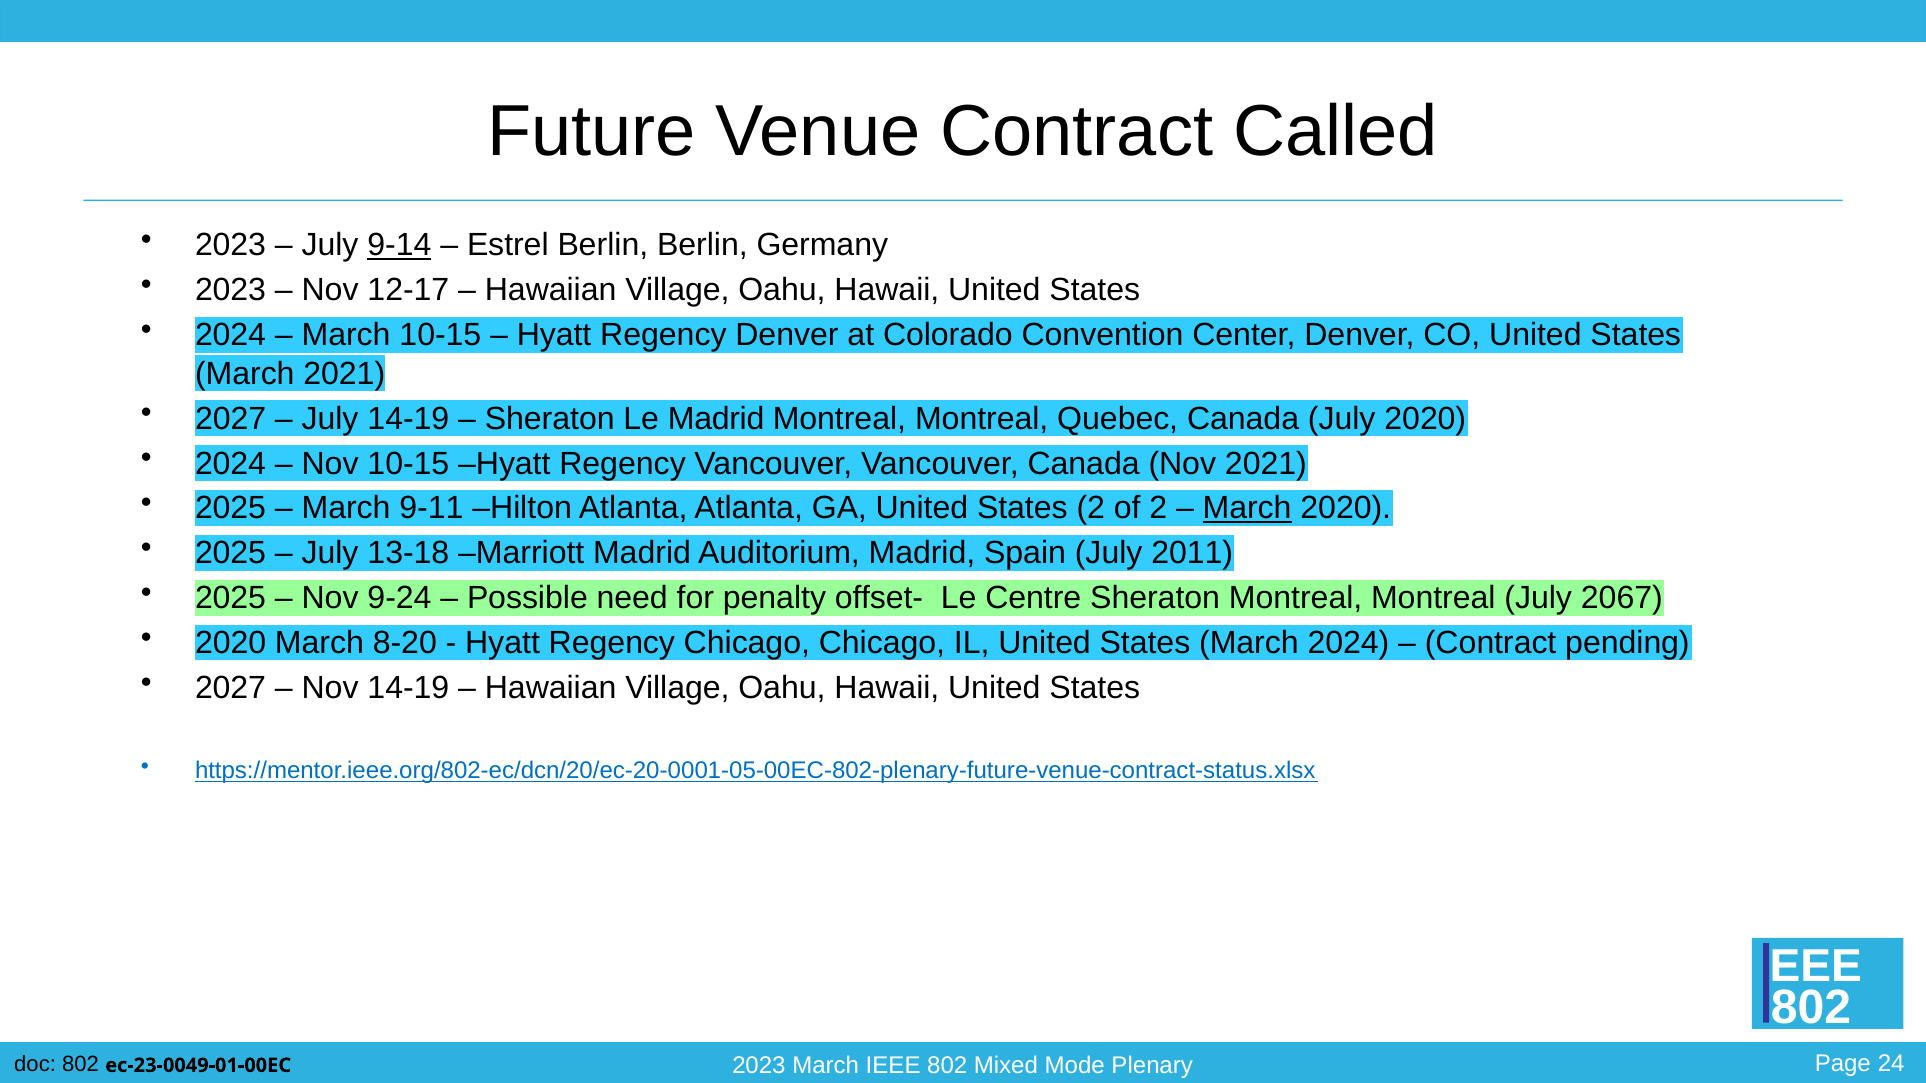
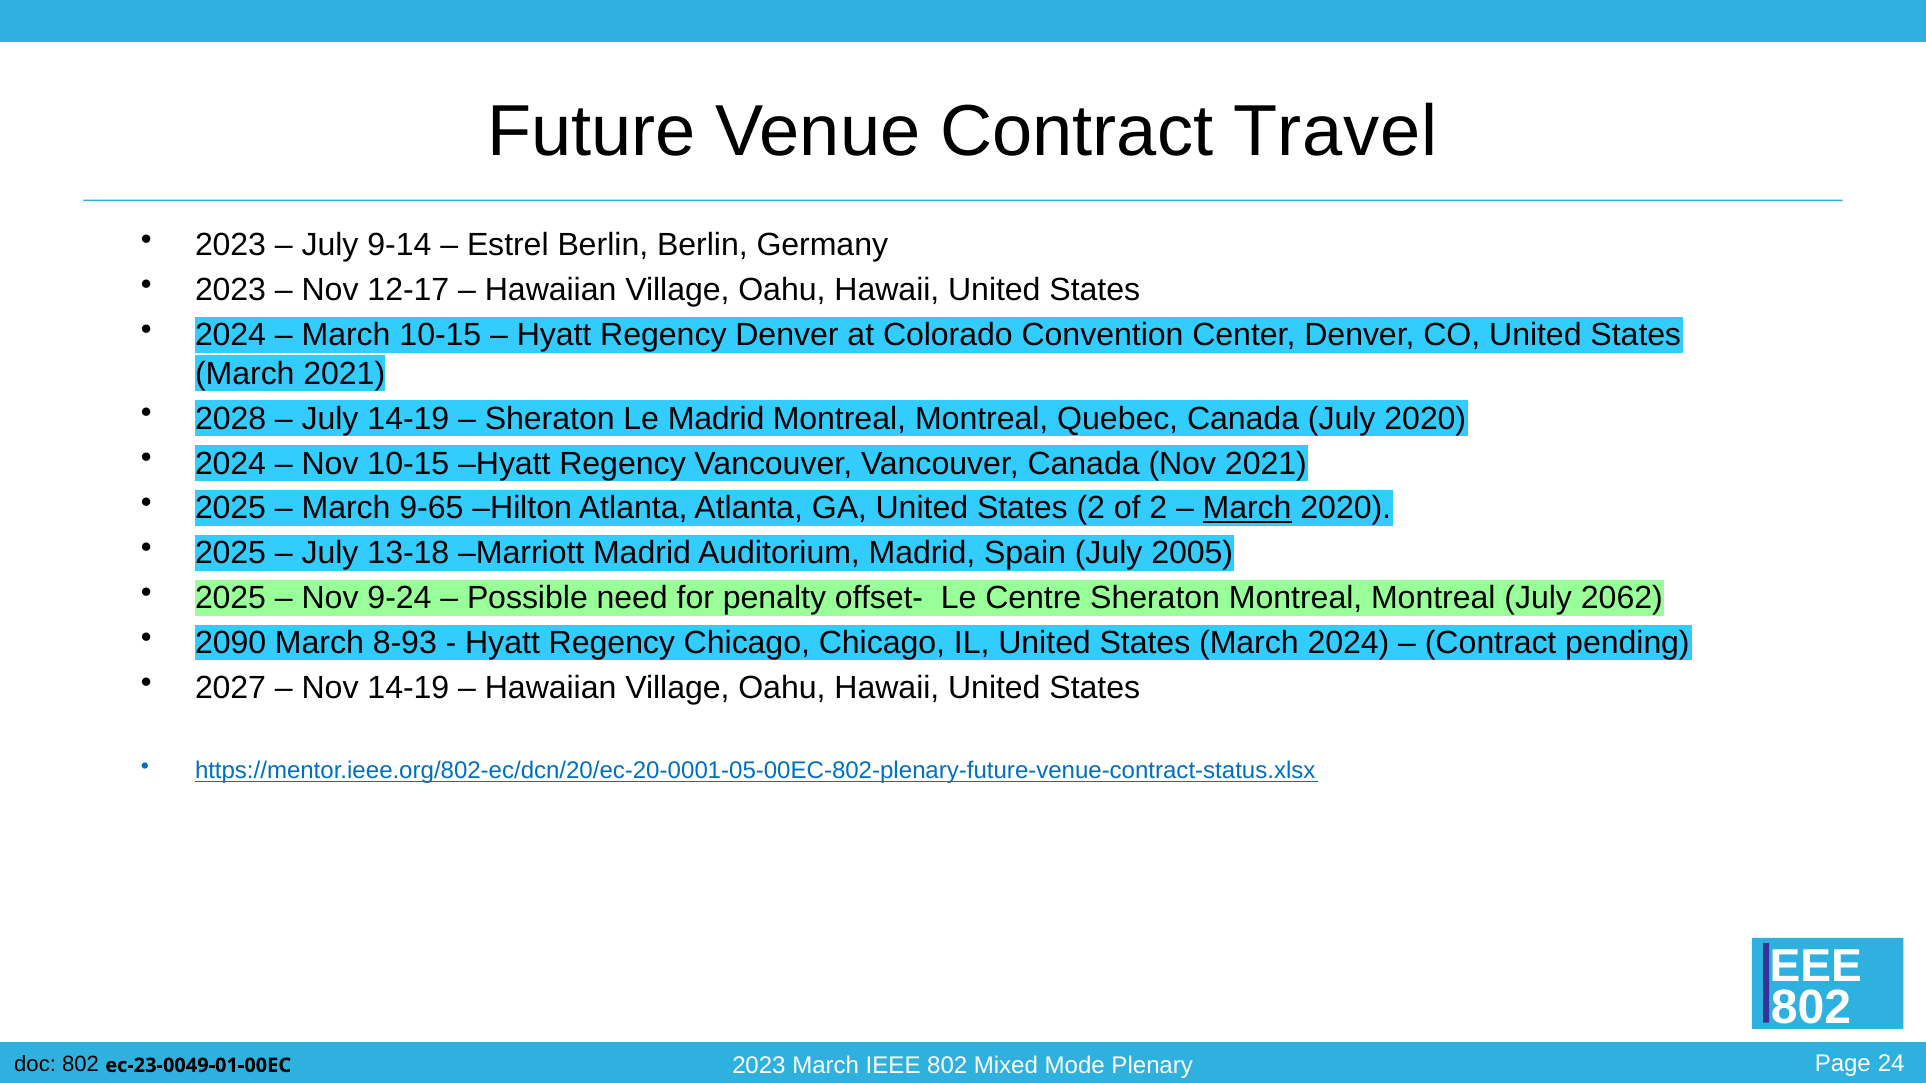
Called: Called -> Travel (1335, 131)
9-14 underline: present -> none (399, 245)
2027: 2027 -> 2028 (231, 419)
9-11: 9-11 -> 9-65 (431, 509)
2011: 2011 -> 2005 (1192, 553)
2067: 2067 -> 2062 (1622, 598)
2020: 2020 -> 2090 (231, 643)
8-20: 8-20 -> 8-93 (405, 643)
